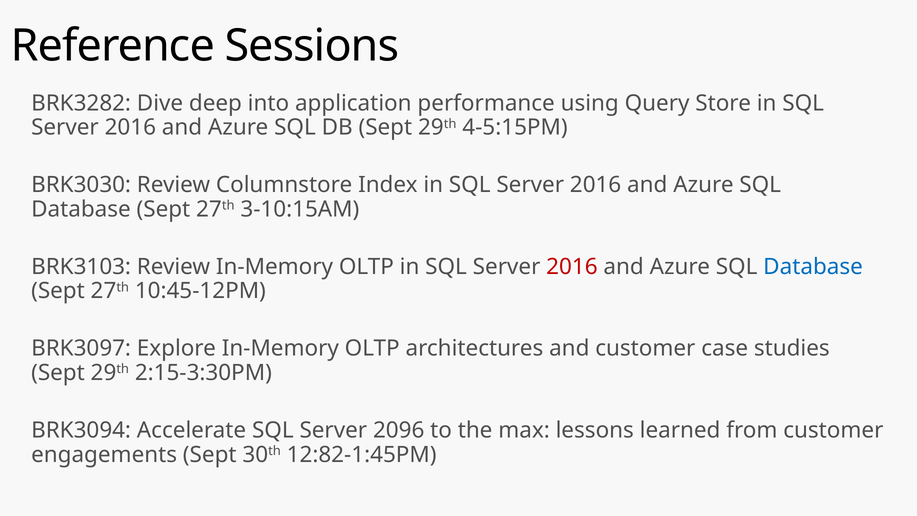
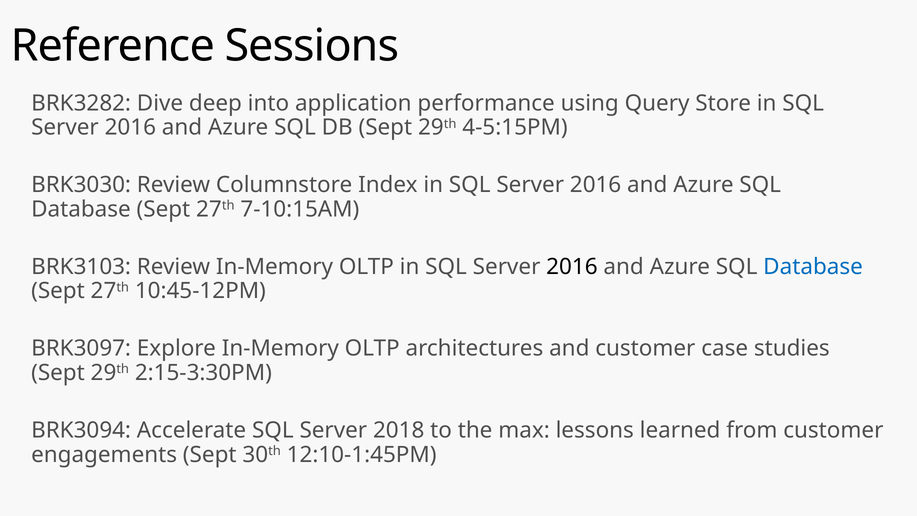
3-10:15AM: 3-10:15AM -> 7-10:15AM (300, 209)
2016 colour: red -> black (572, 267)
2096: 2096 -> 2018 (399, 430)
12:82-1:45PM: 12:82-1:45PM -> 12:10-1:45PM (362, 454)
